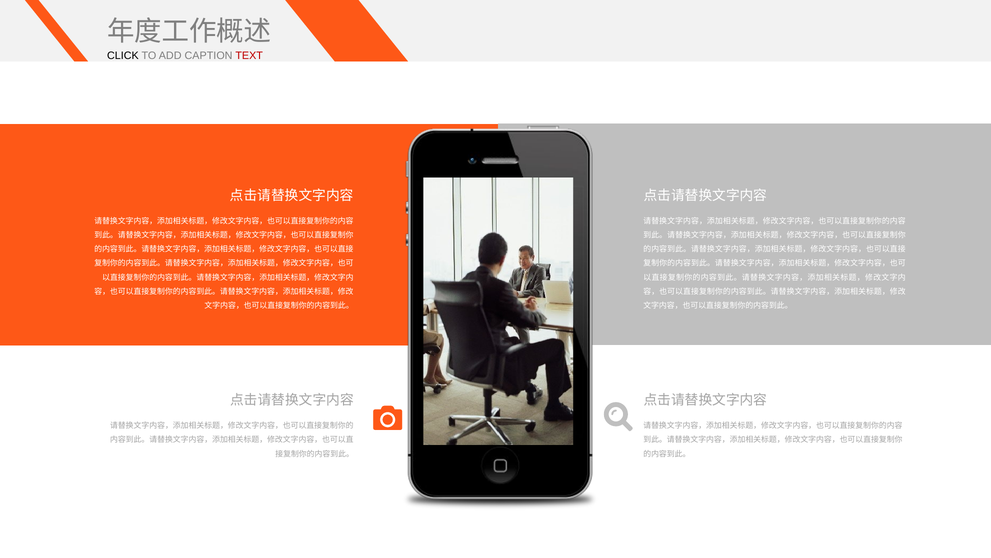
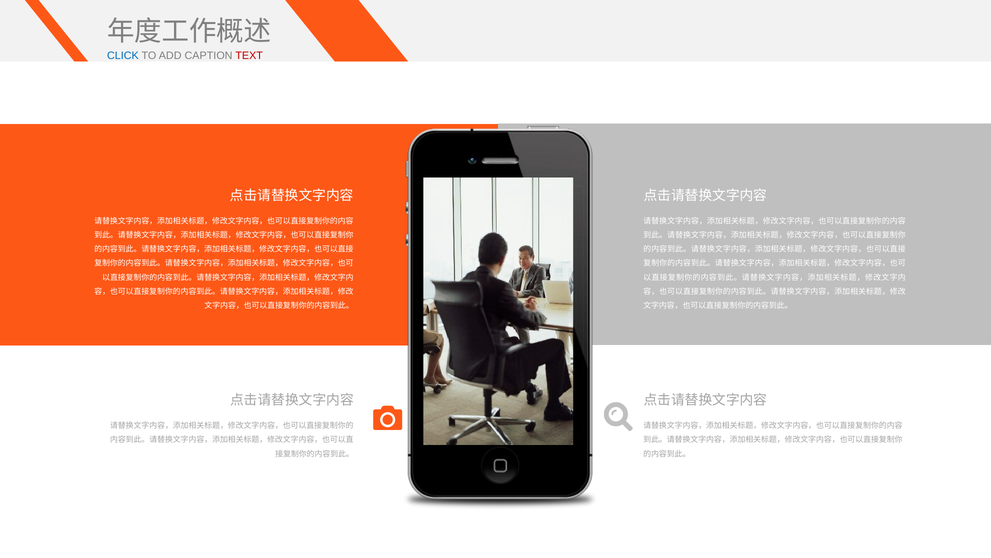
CLICK colour: black -> blue (123, 56)
